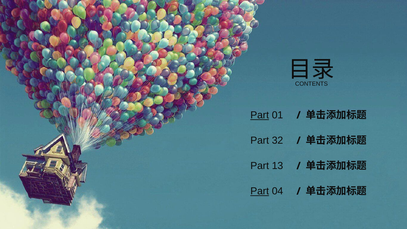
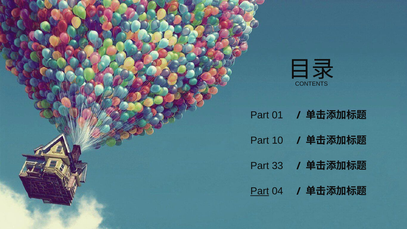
Part underline: present -> none (260, 115)
32: 32 -> 10 (278, 141)
13: 13 -> 33 (278, 166)
